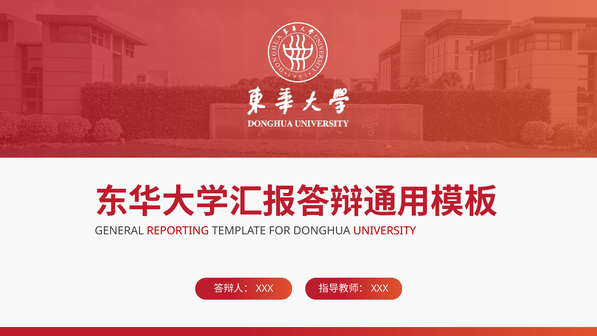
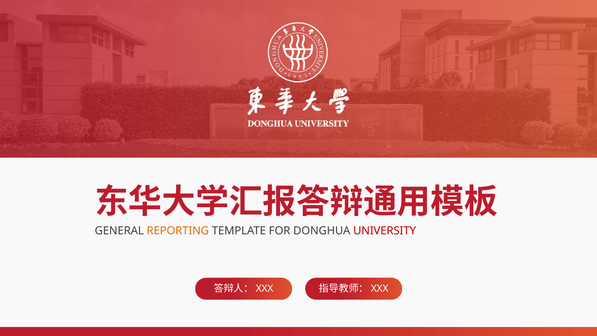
REPORTING colour: red -> orange (178, 231)
